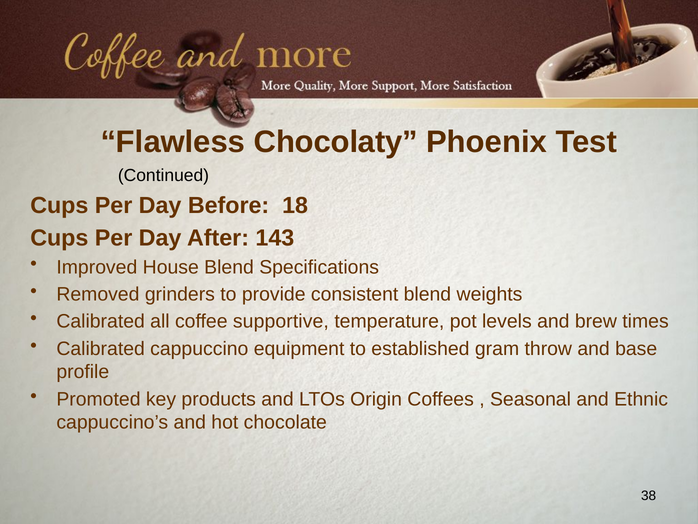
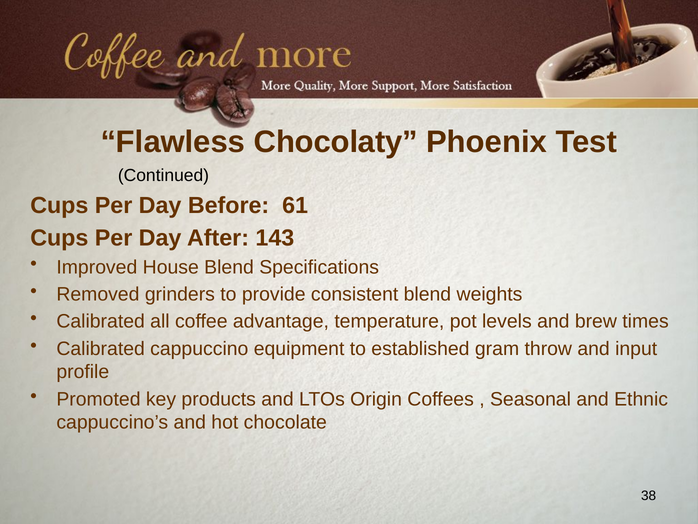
18: 18 -> 61 (295, 205)
supportive: supportive -> advantage (281, 321)
base: base -> input (636, 348)
